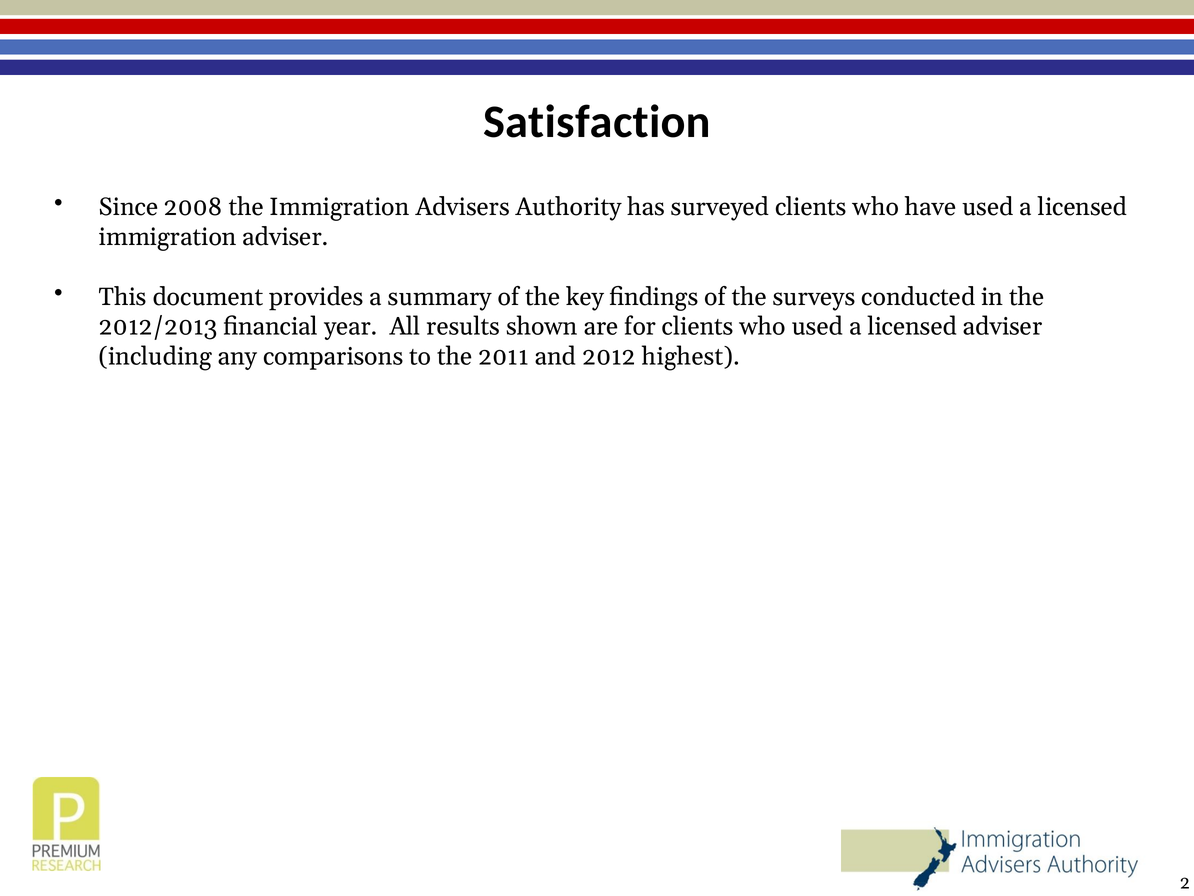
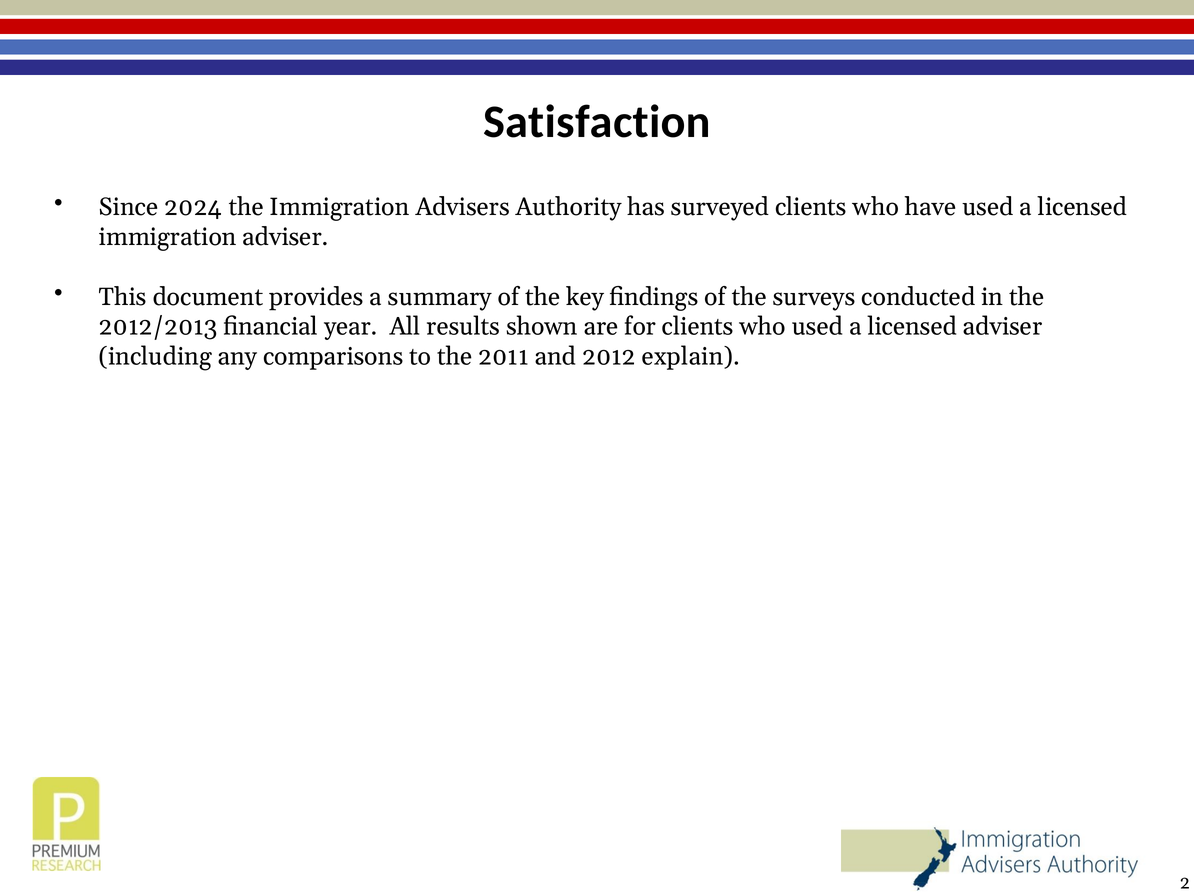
2008: 2008 -> 2024 (193, 207)
highest: highest -> explain (691, 356)
